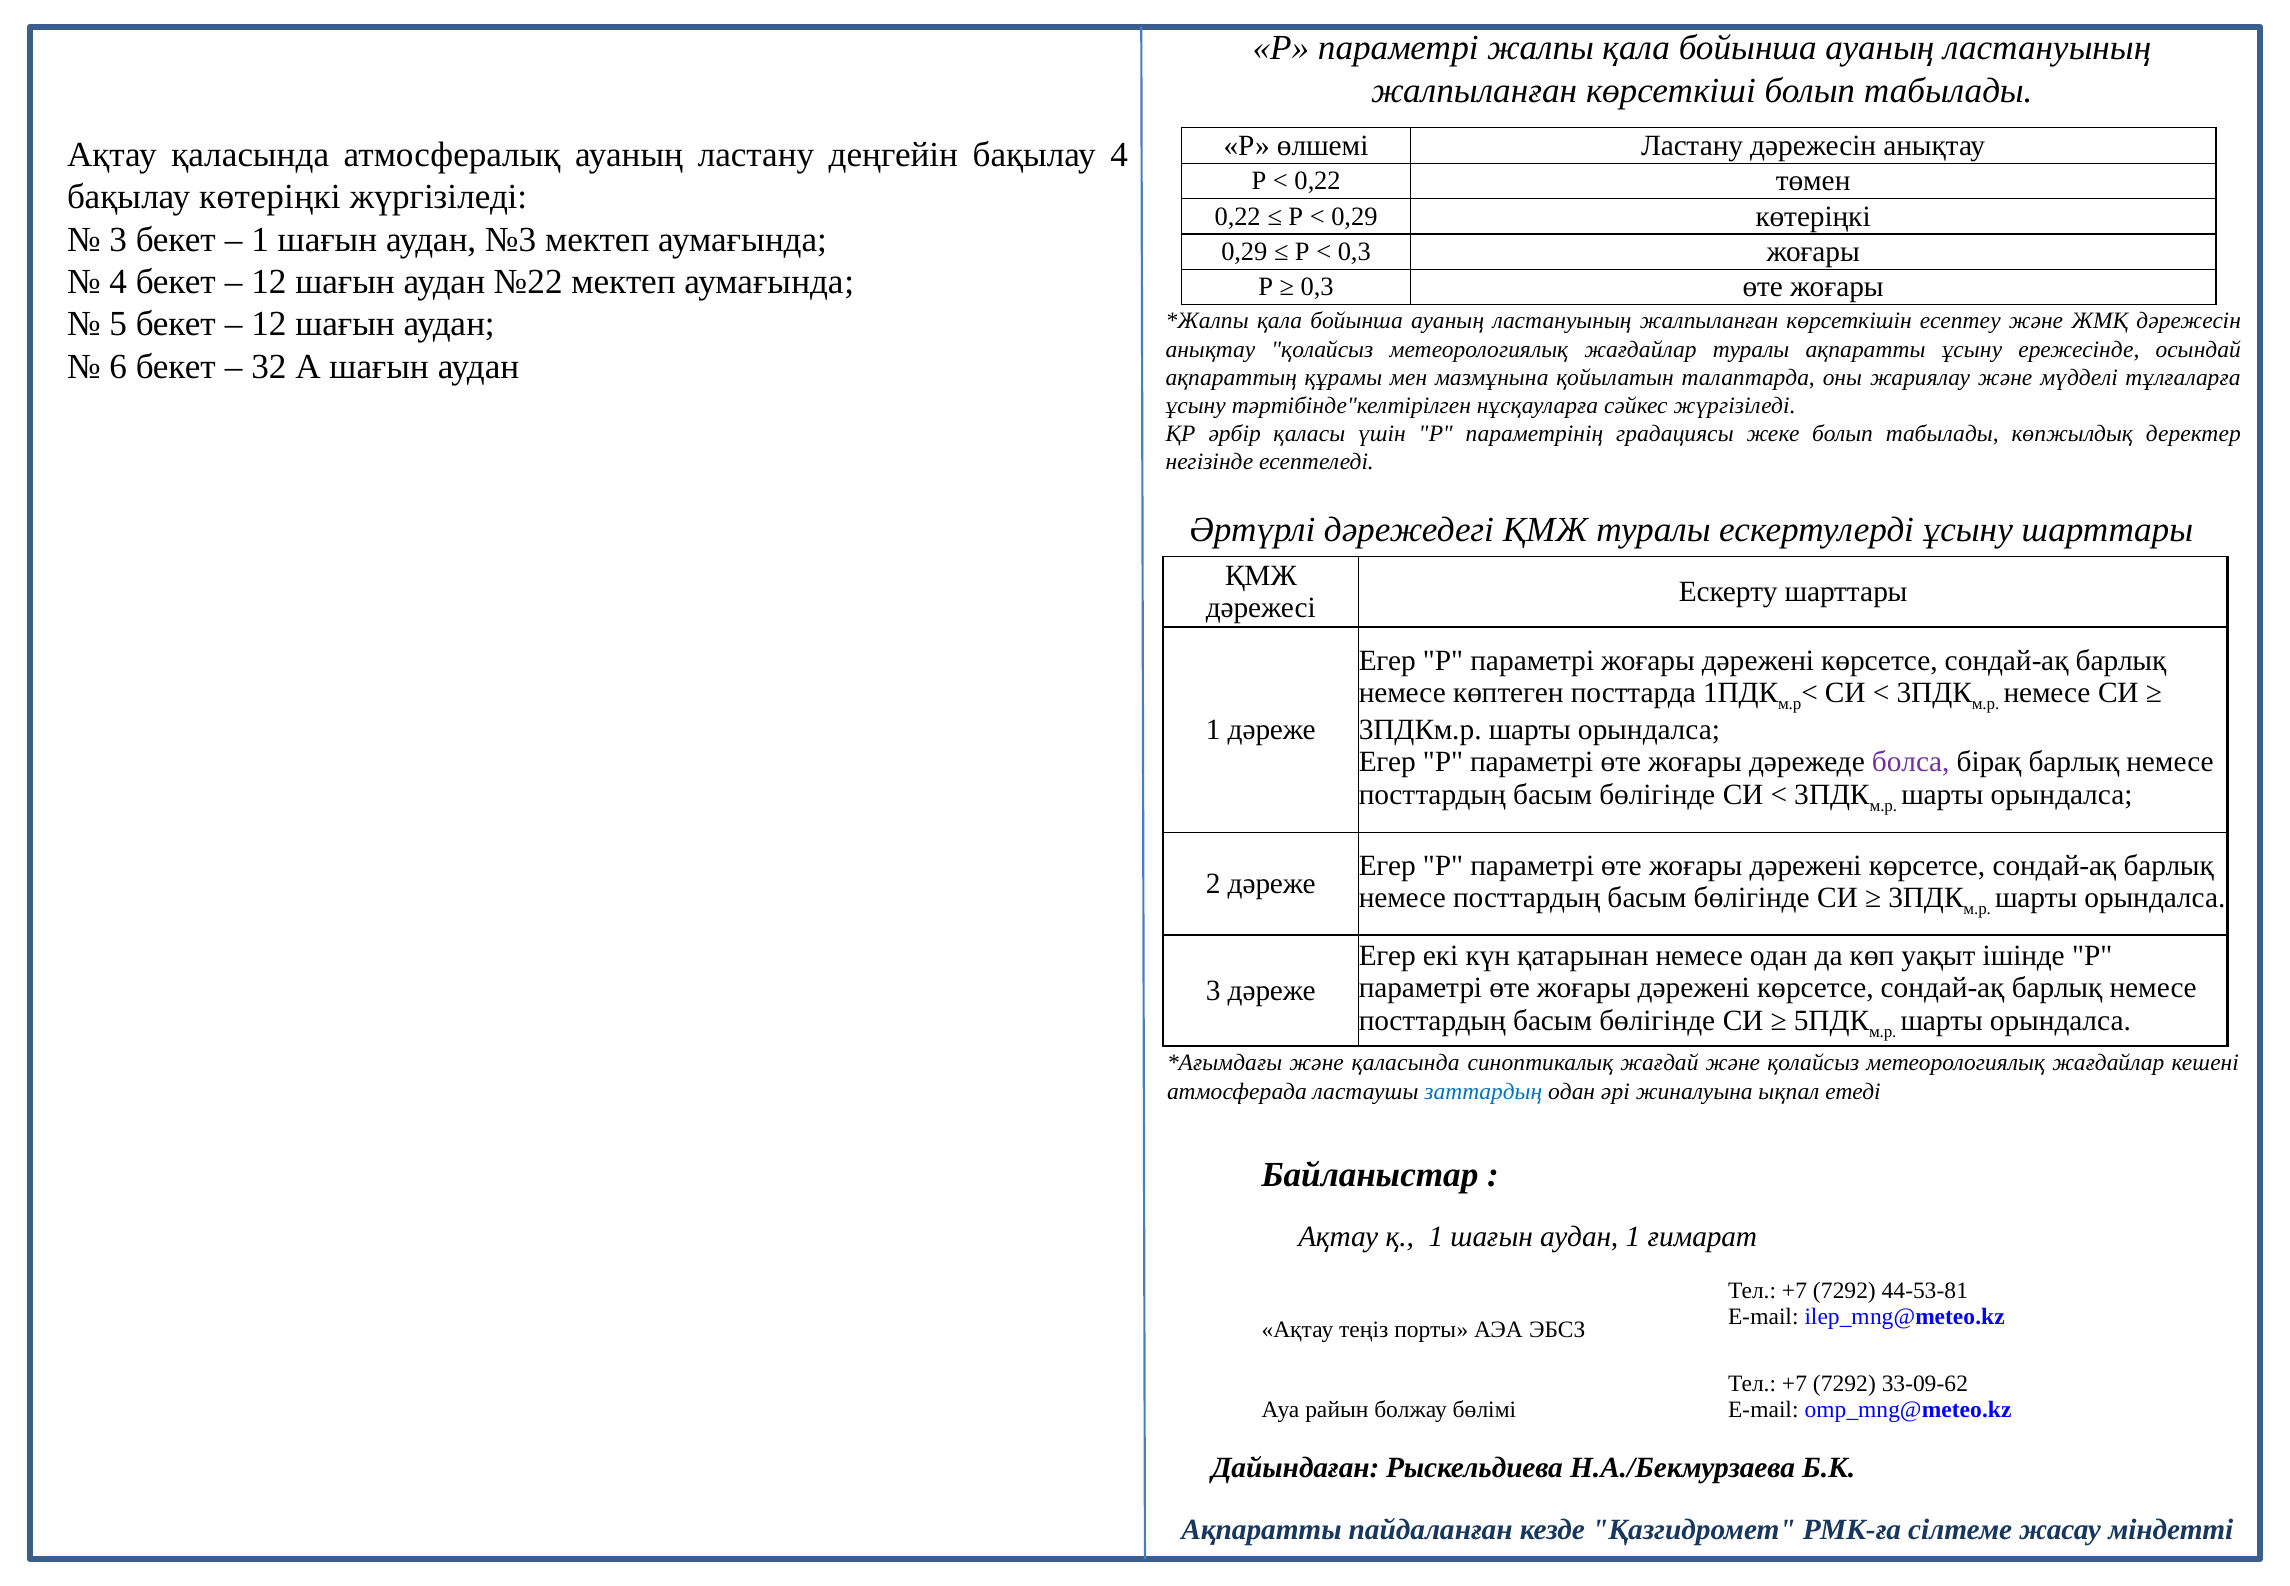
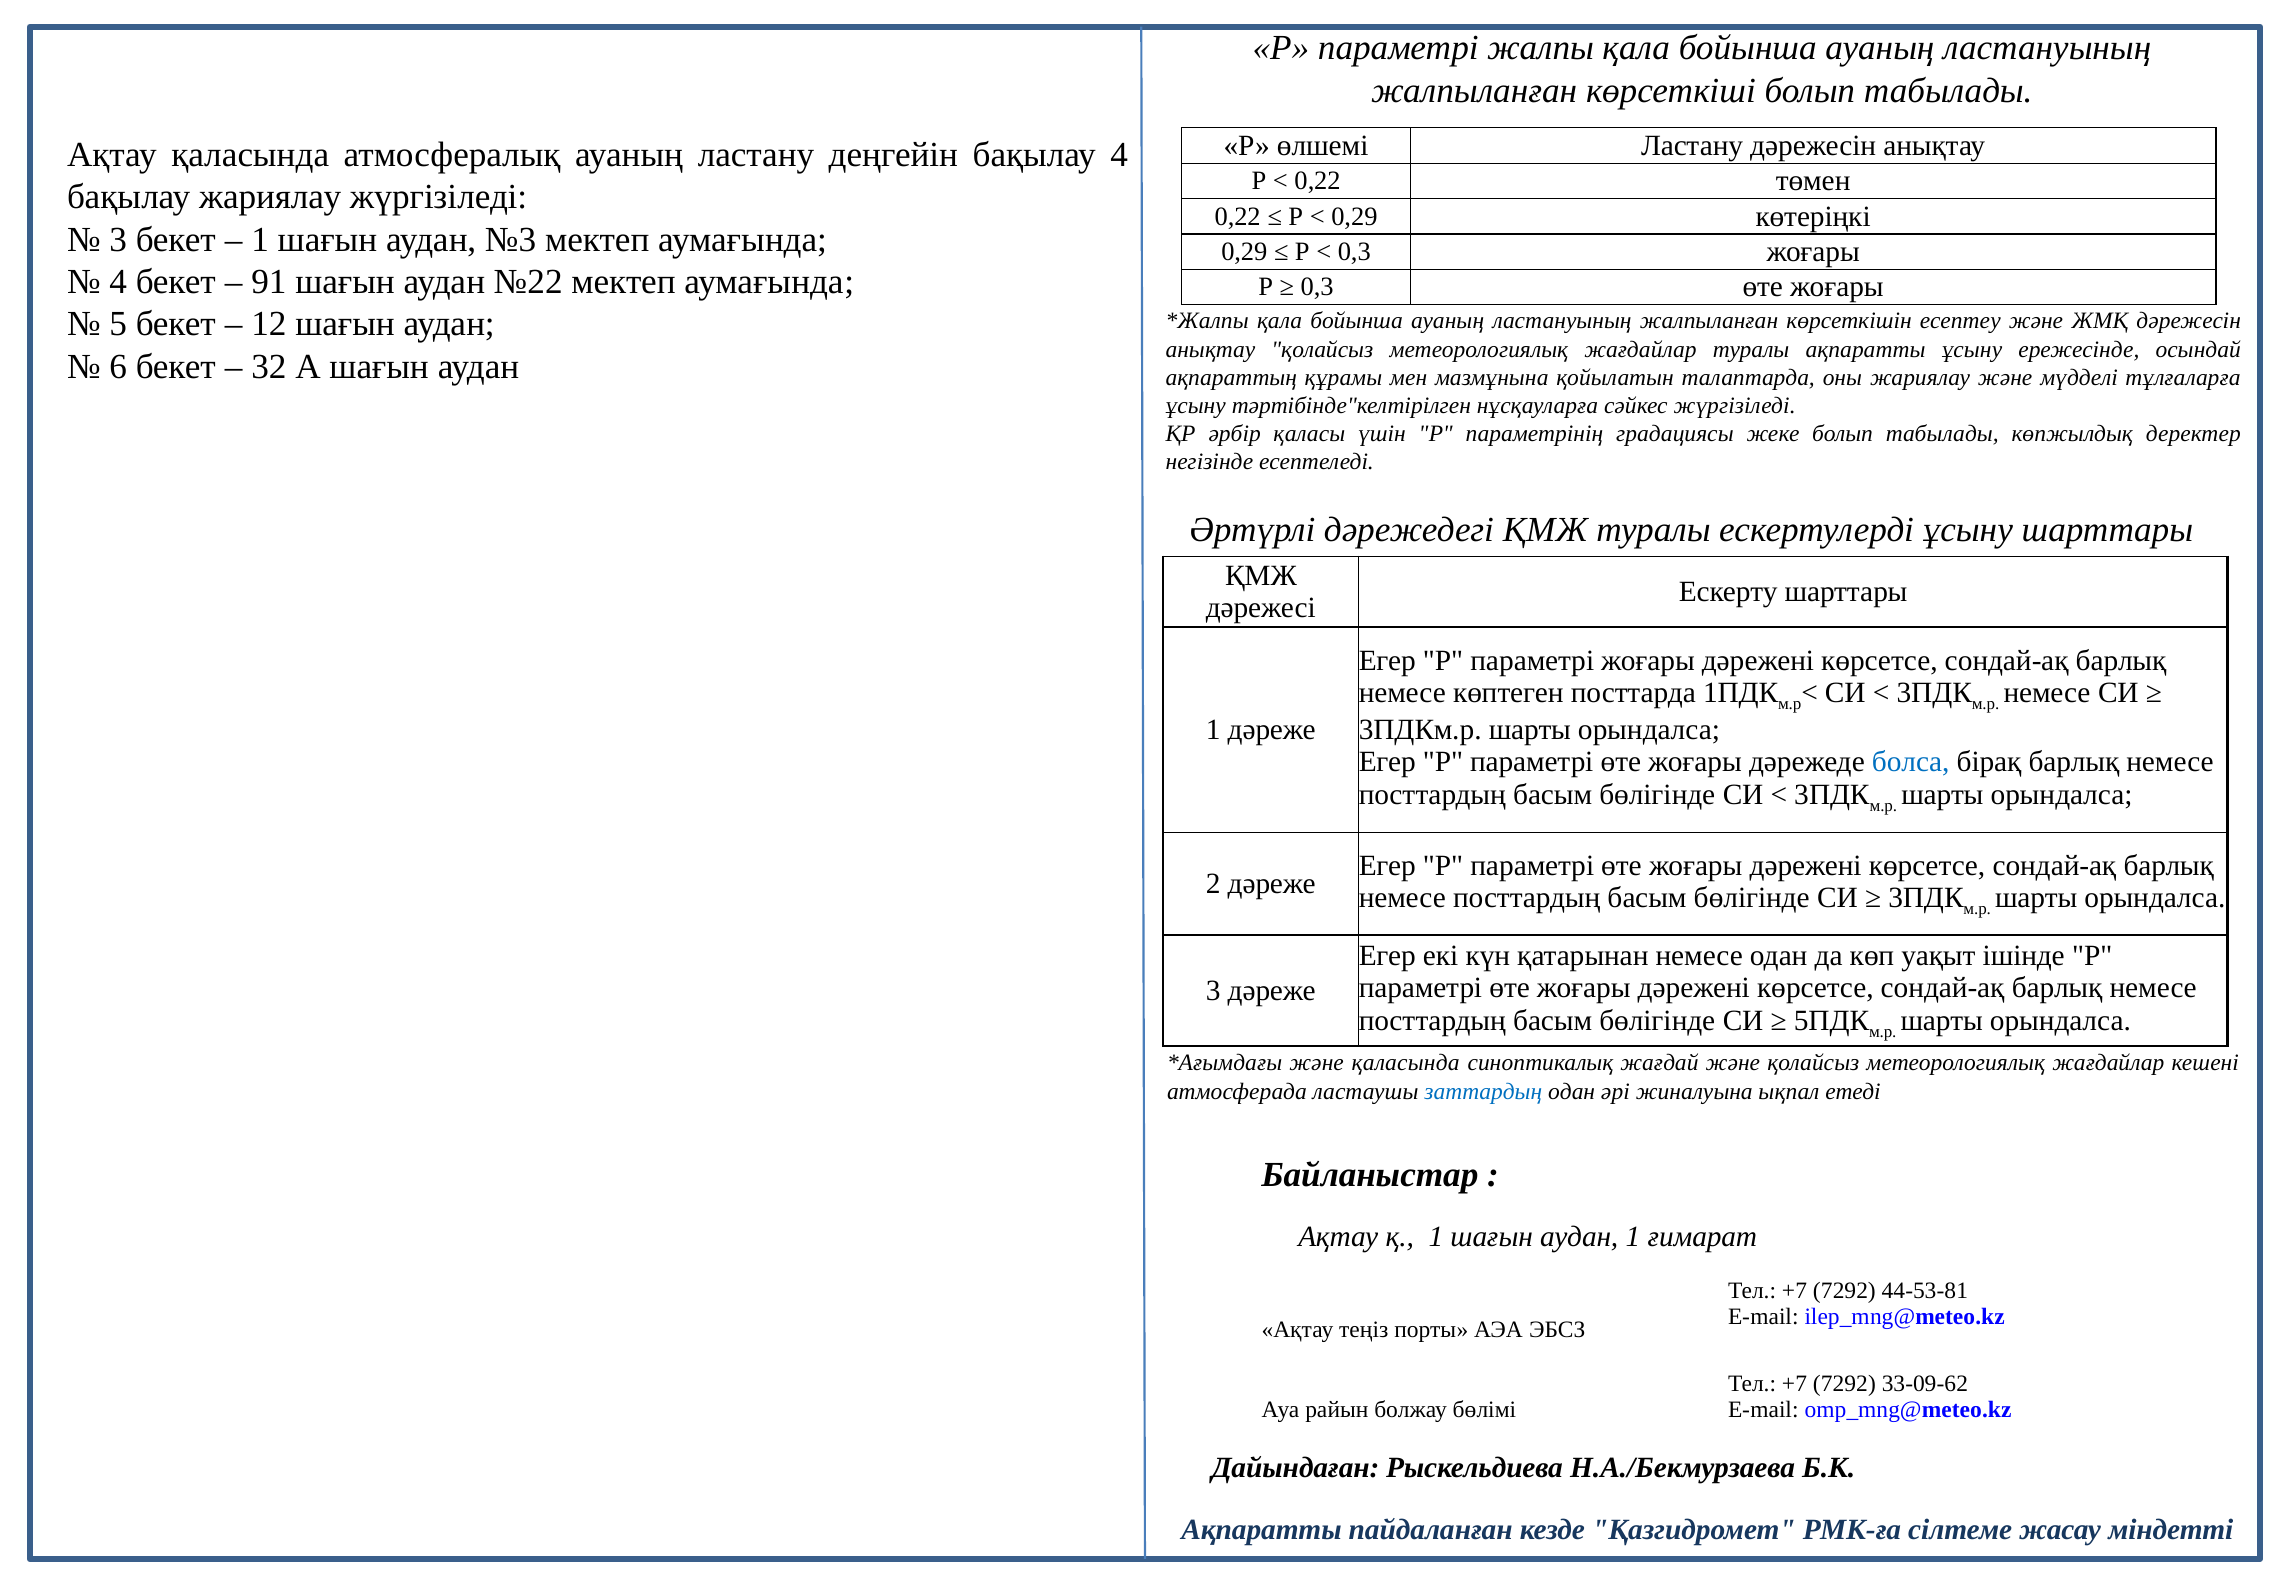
бақылау көтеріңкі: көтеріңкі -> жариялау (270, 197)
12: 12 -> 91 (269, 282)
болса colour: purple -> blue (1911, 762)
